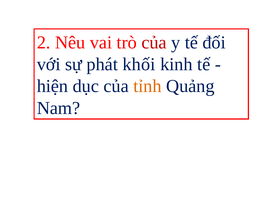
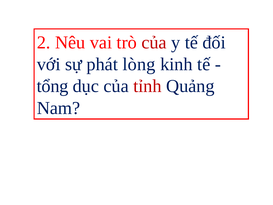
khối: khối -> lòng (139, 64)
hiện: hiện -> tổng (53, 86)
tỉnh colour: orange -> red (147, 86)
